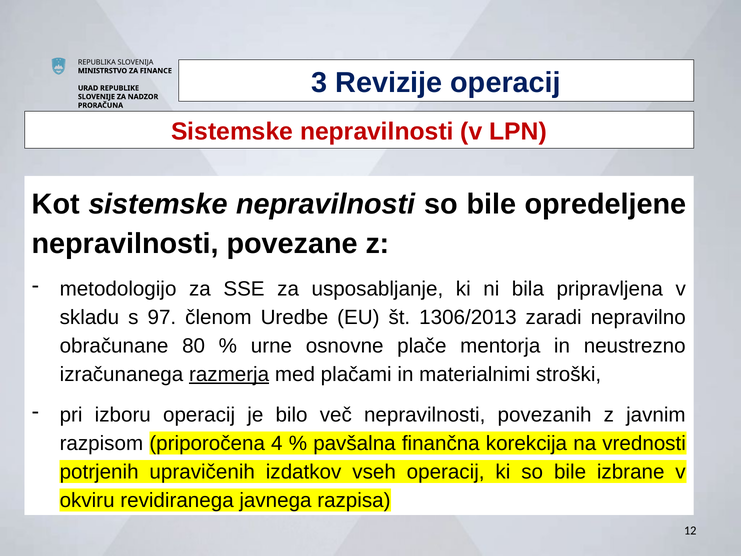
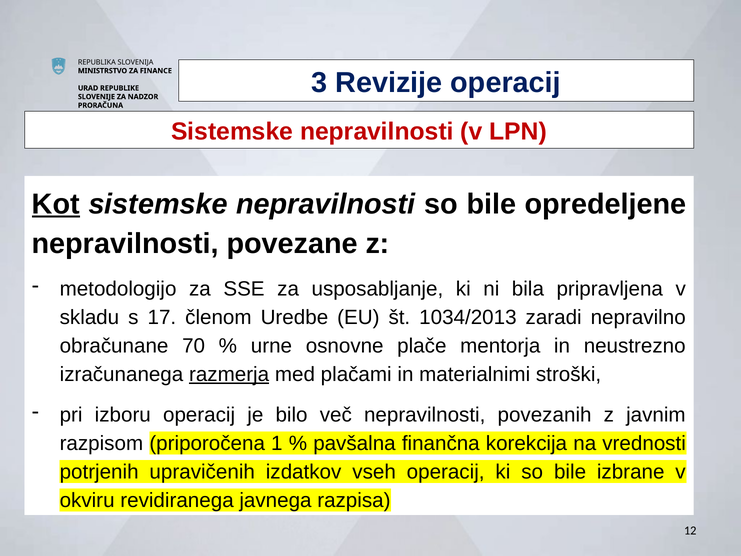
Kot underline: none -> present (56, 204)
97: 97 -> 17 (162, 317)
1306/2013: 1306/2013 -> 1034/2013 (468, 317)
80: 80 -> 70 (194, 346)
4: 4 -> 1 (277, 443)
